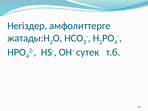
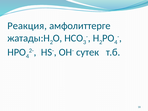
Негіздер: Негіздер -> Реакция (27, 26)
